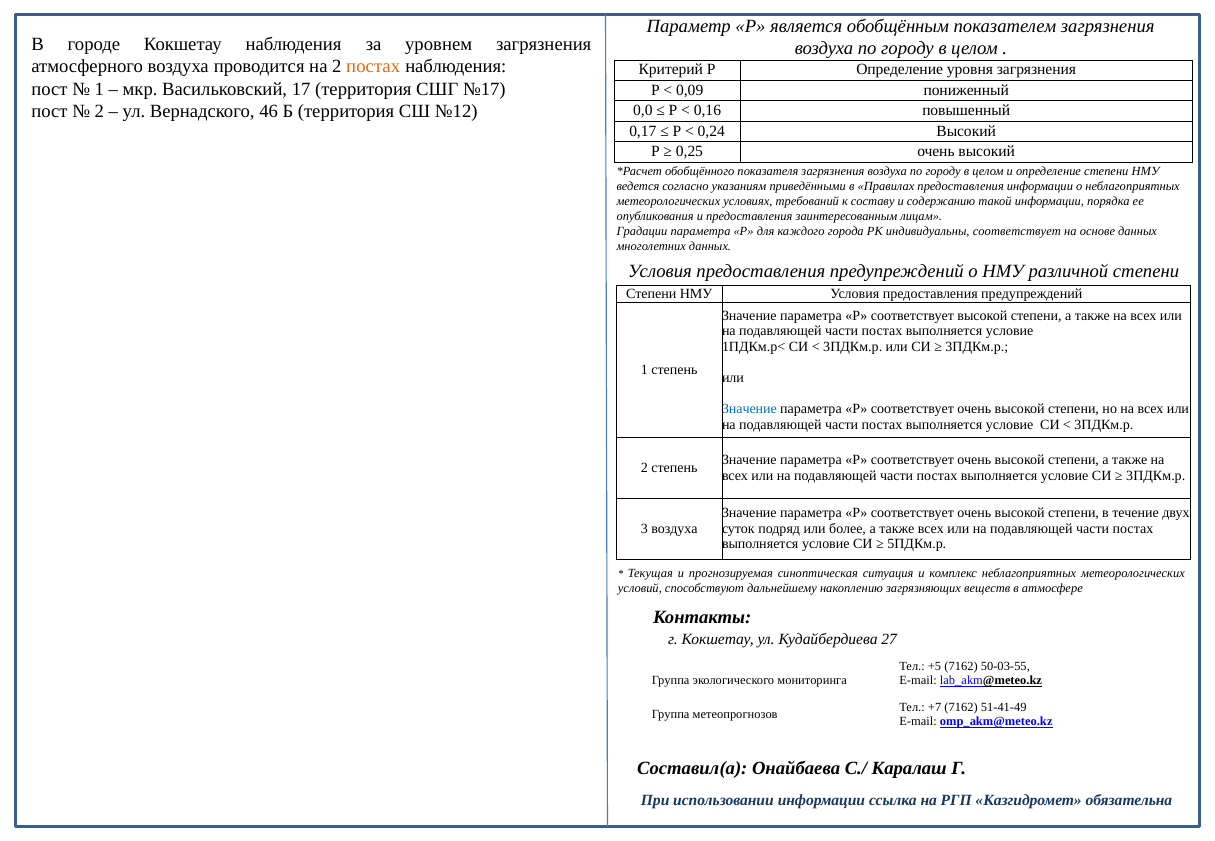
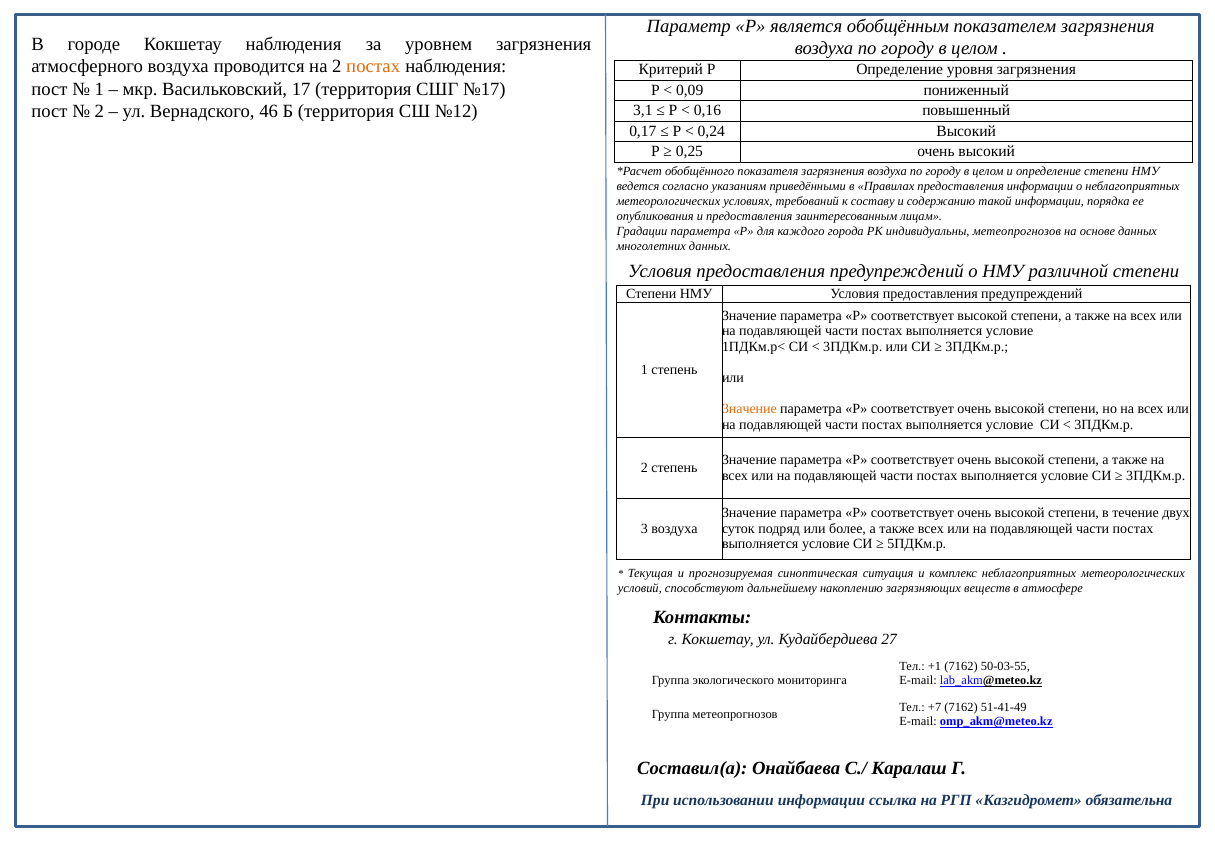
0,0: 0,0 -> 3,1 (643, 111)
индивидуальны соответствует: соответствует -> метеопрогнозов (1017, 231)
Значение colour: blue -> orange (749, 409)
+5: +5 -> +1 (935, 667)
